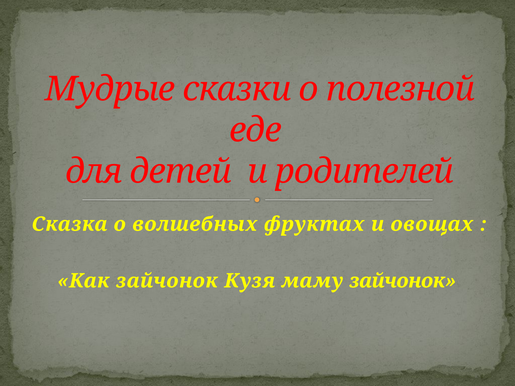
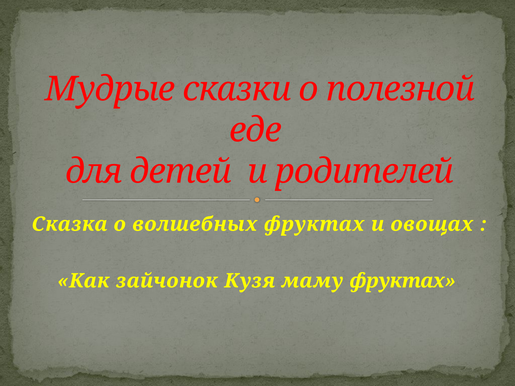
маму зайчонок: зайчонок -> фруктах (403, 281)
